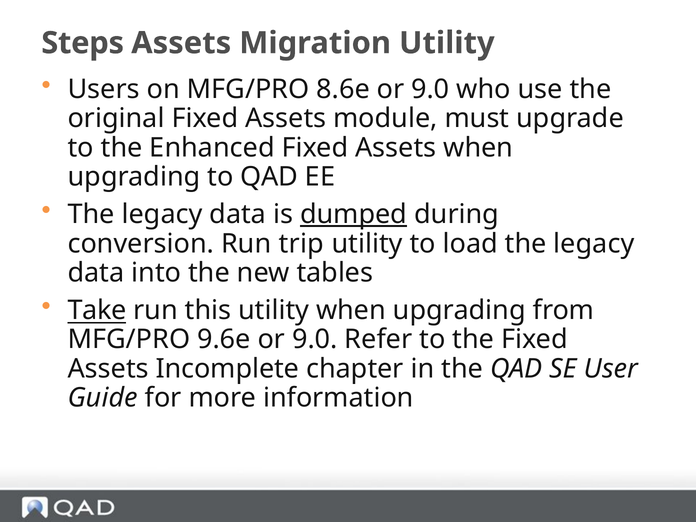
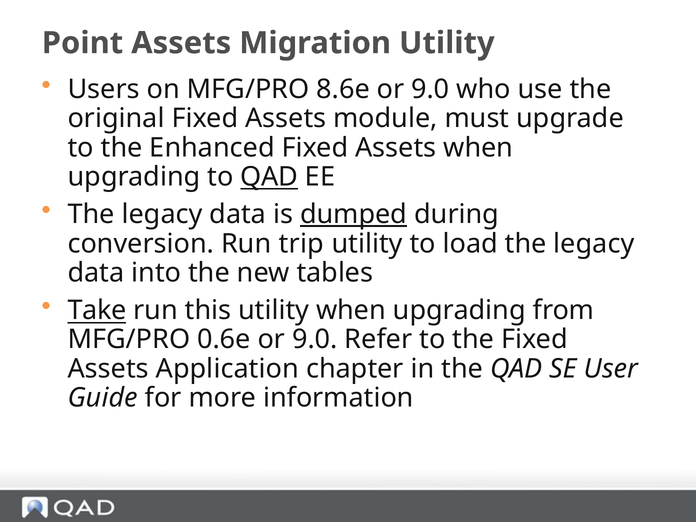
Steps: Steps -> Point (82, 43)
QAD underline: none -> present (269, 177)
9.6e: 9.6e -> 0.6e (224, 339)
Incomplete: Incomplete -> Application (227, 369)
